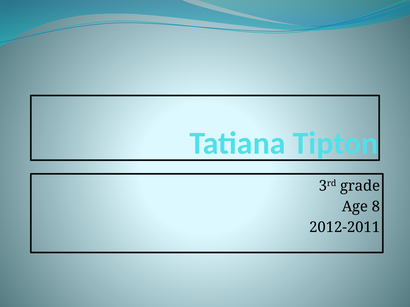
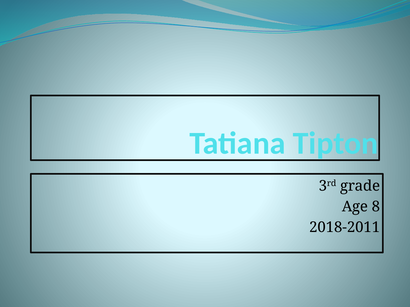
2012-2011: 2012-2011 -> 2018-2011 (345, 228)
